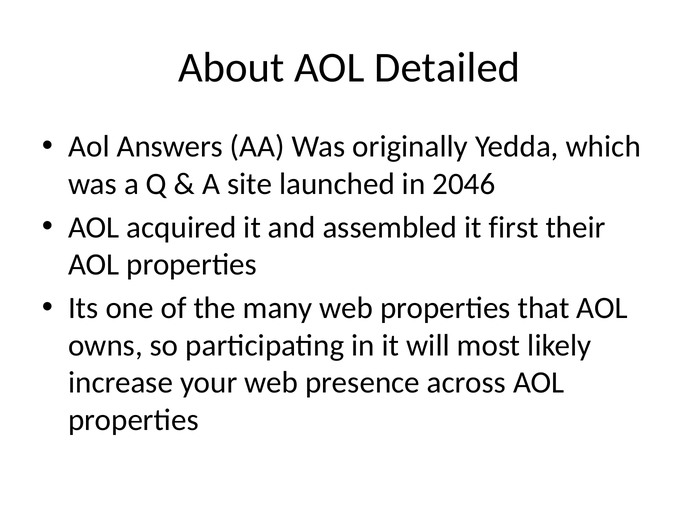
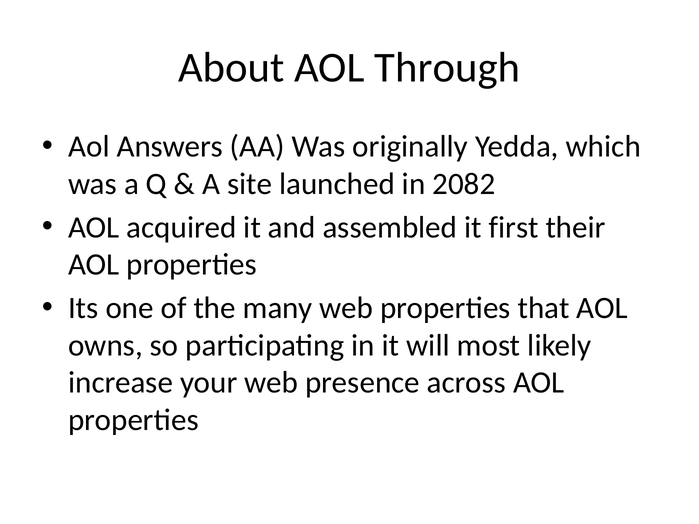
Detailed: Detailed -> Through (447, 68)
2046: 2046 -> 2082 (464, 184)
